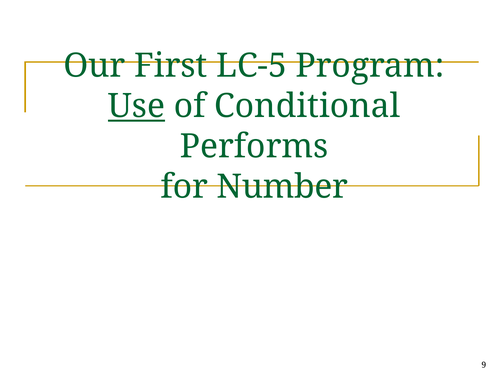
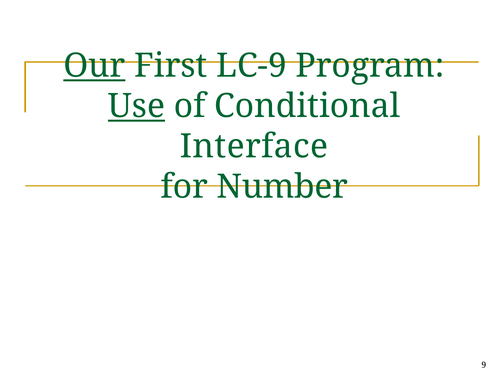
Our underline: none -> present (94, 66)
LC-5: LC-5 -> LC-9 (251, 66)
Performs: Performs -> Interface (254, 146)
